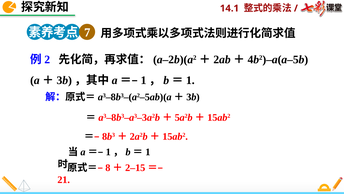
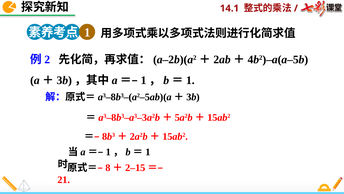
7: 7 -> 1 (87, 33)
